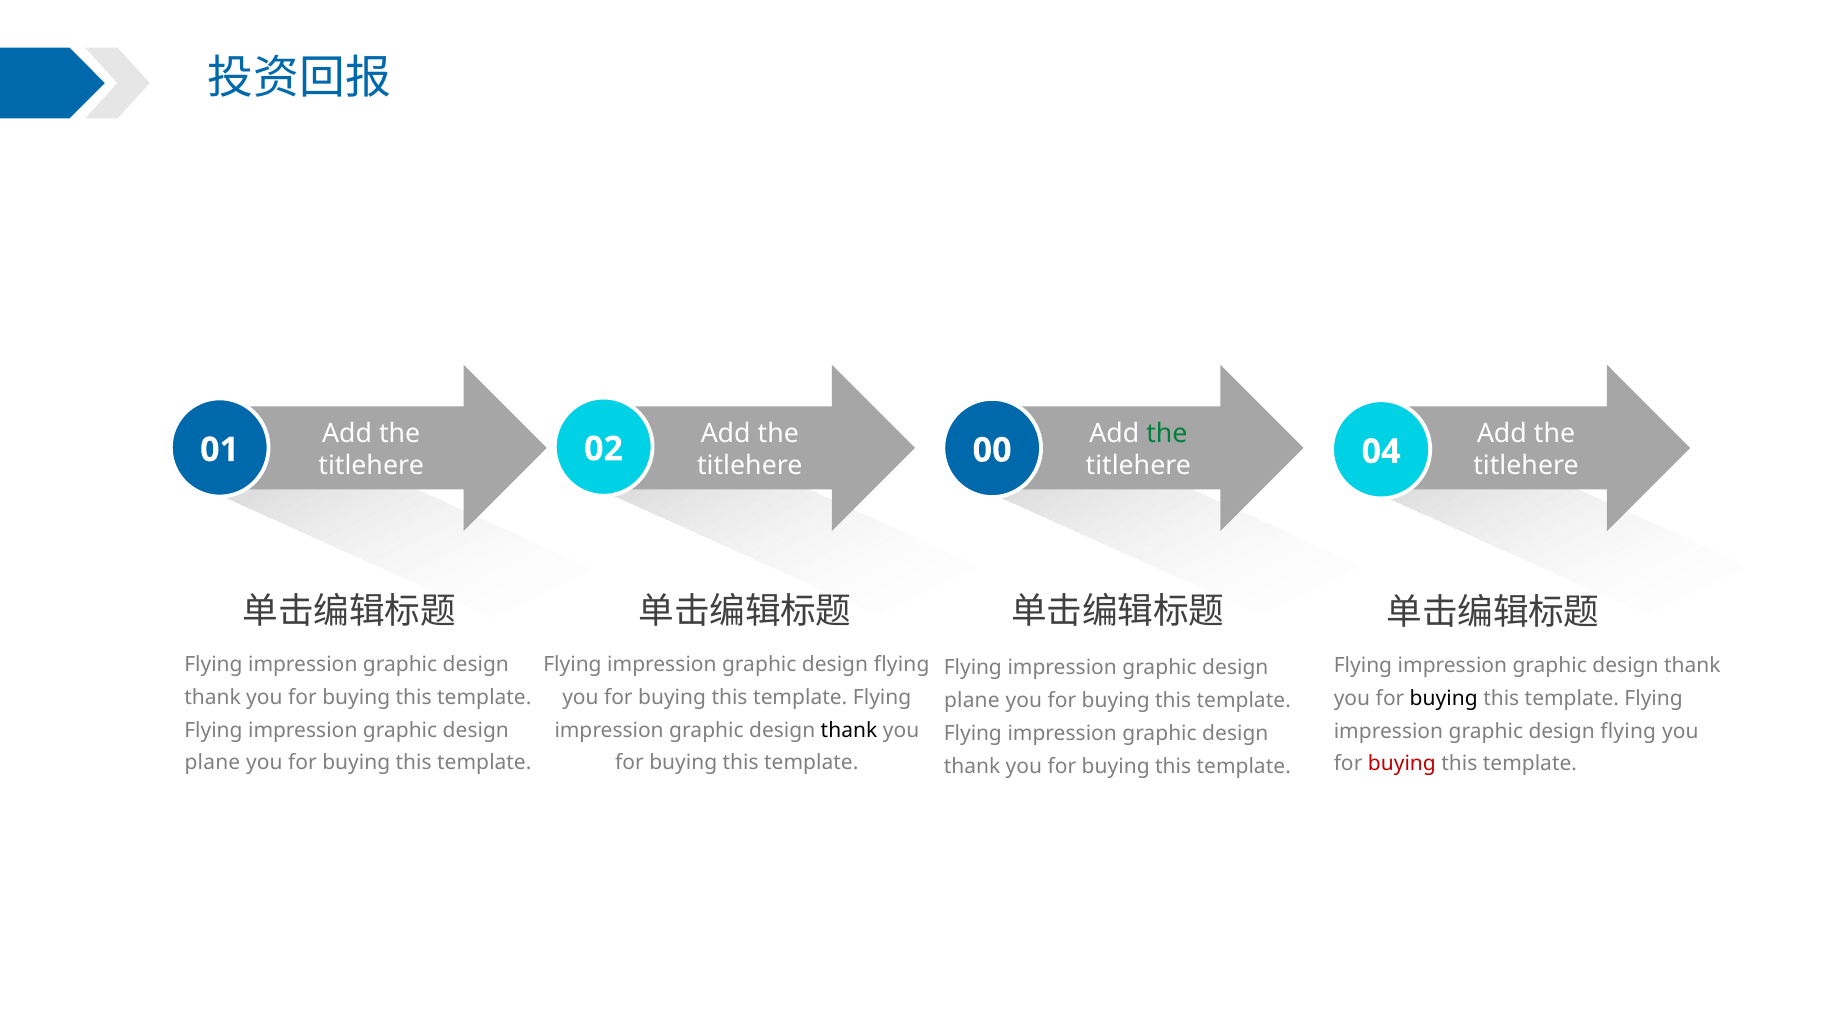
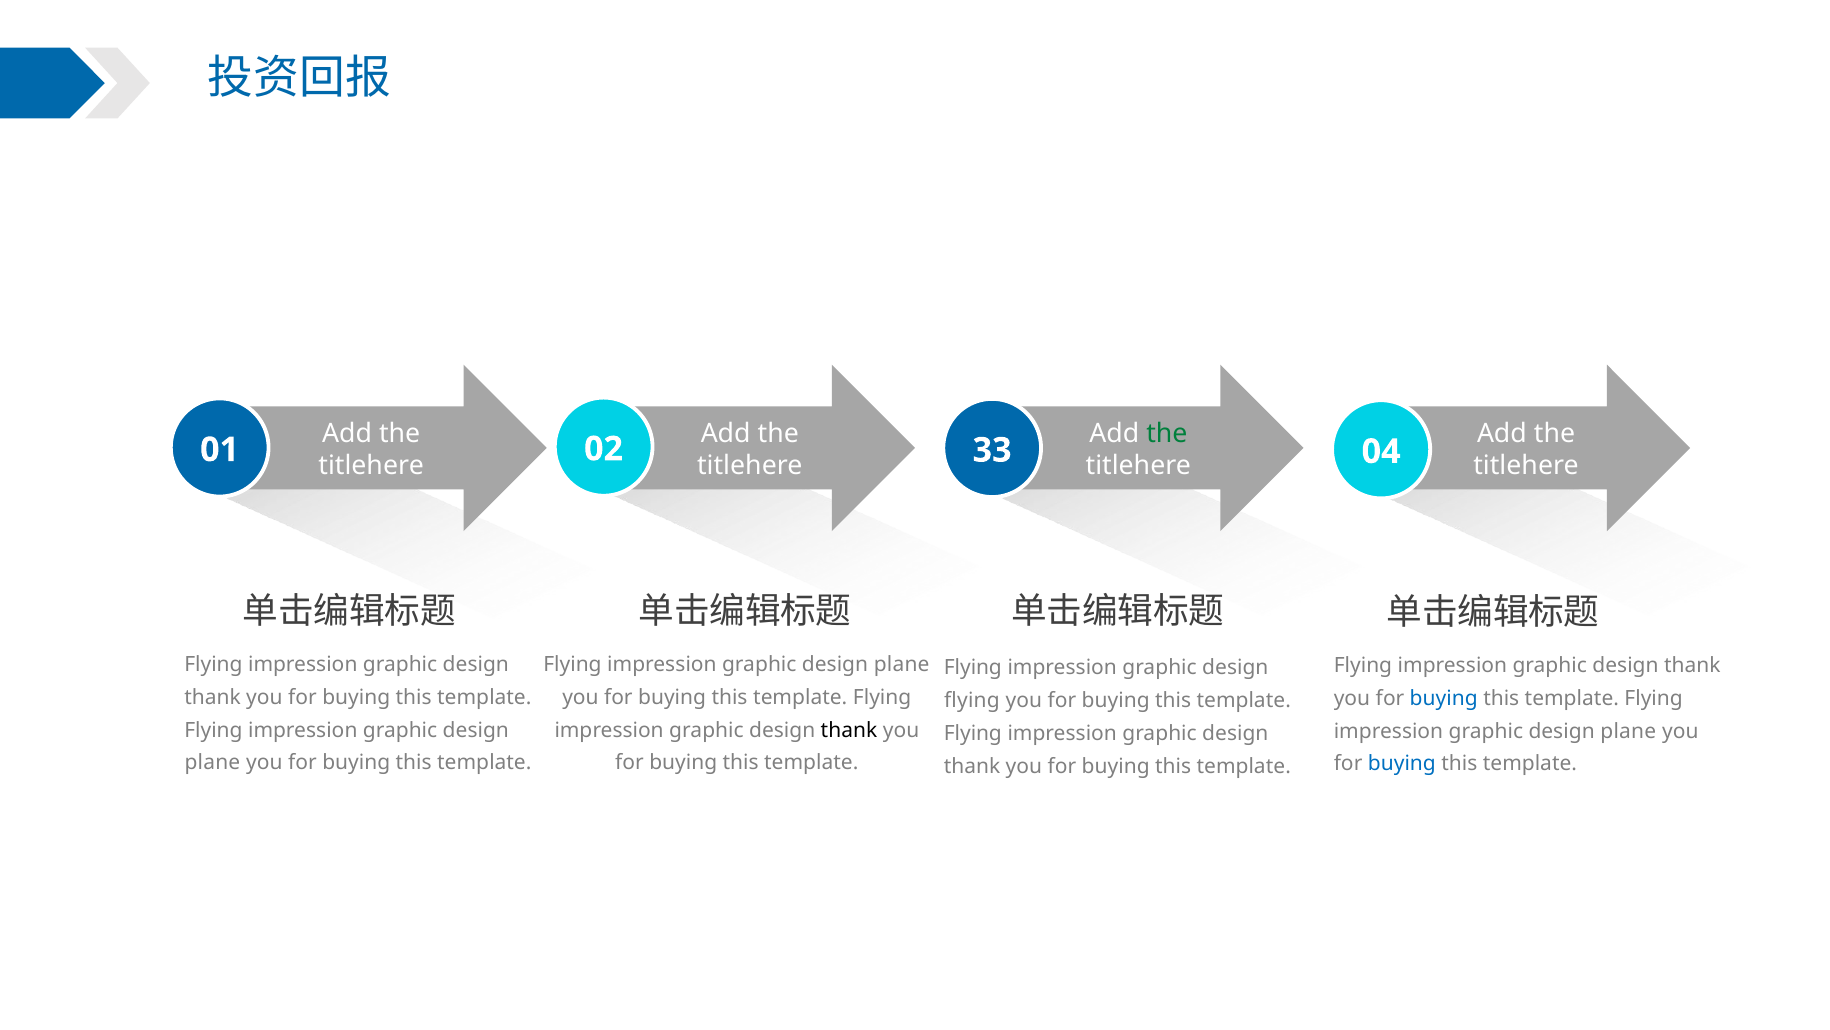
00: 00 -> 33 (992, 450)
flying: flying -> plane (902, 664)
buying colour: black -> blue (1444, 698)
plane: plane -> flying (972, 700)
flying: flying -> plane (1628, 731)
buying colour: red -> blue (1402, 763)
